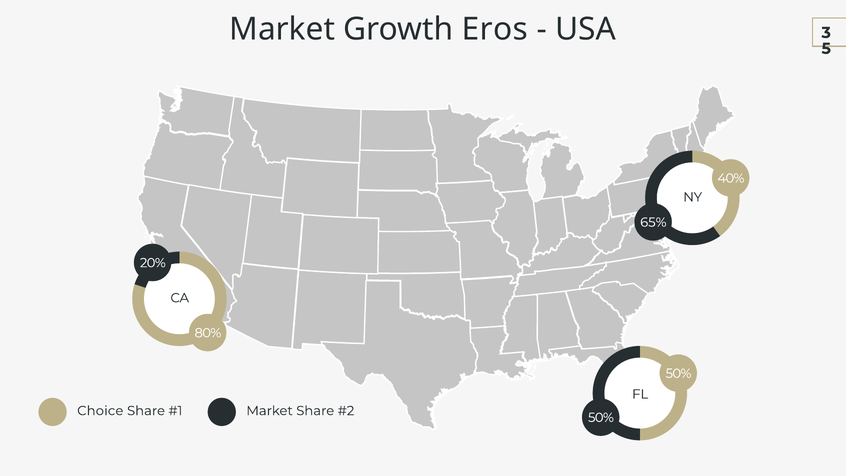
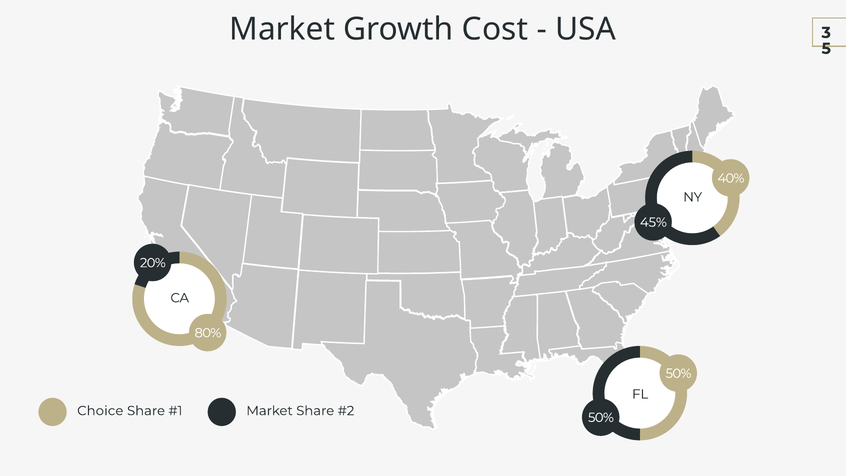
Eros: Eros -> Cost (495, 29)
65%: 65% -> 45% (653, 222)
